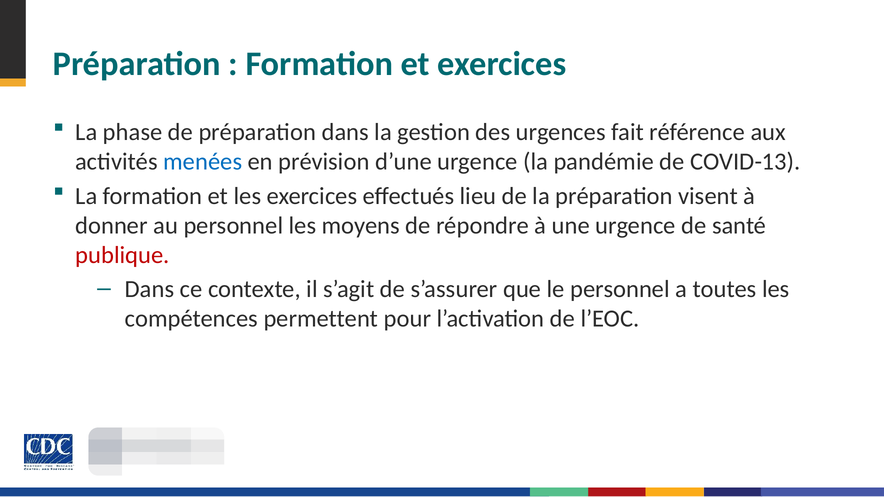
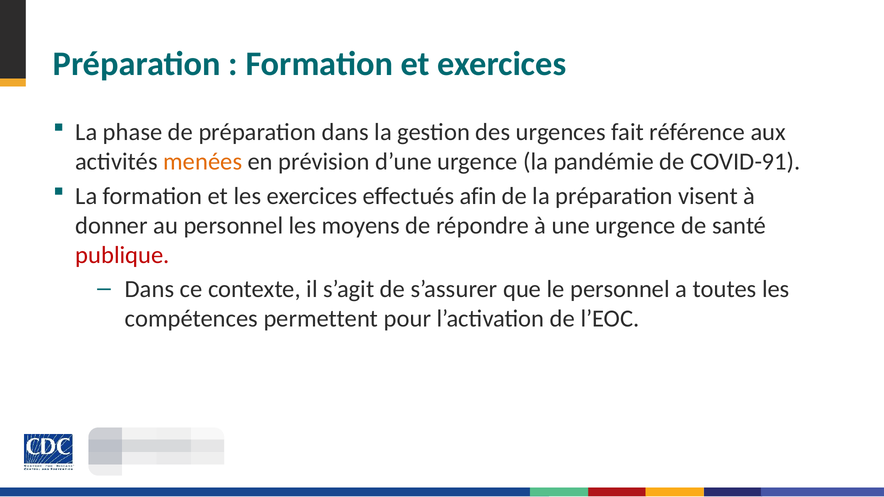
menées colour: blue -> orange (203, 162)
COVID-13: COVID-13 -> COVID-91 (745, 162)
lieu: lieu -> afin (478, 196)
